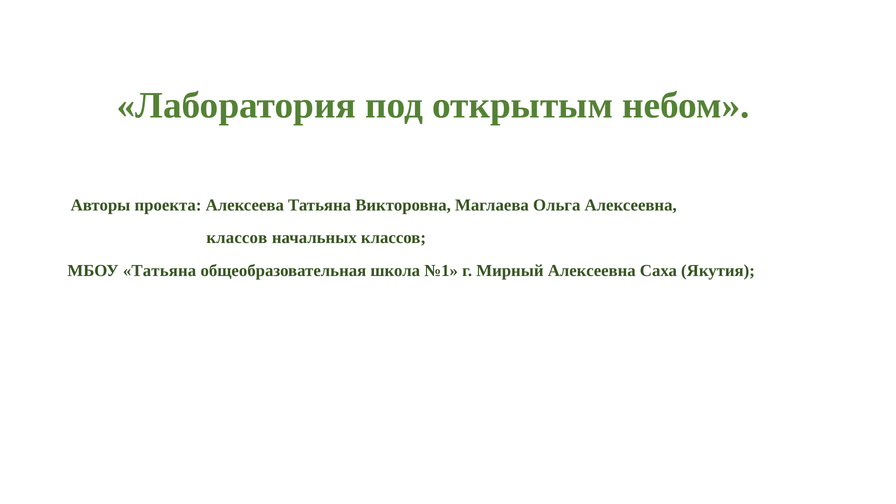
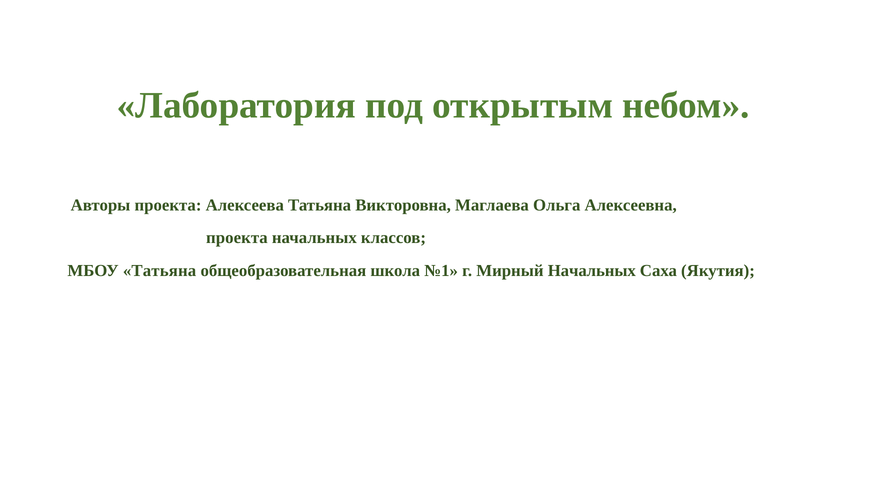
классов: классов -> проекта (237, 238)
Мирный Алексеевна: Алексеевна -> Начальных (592, 271)
